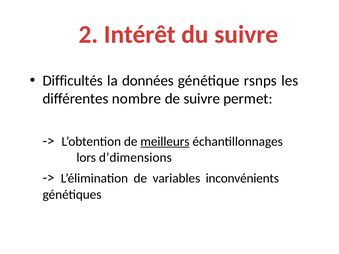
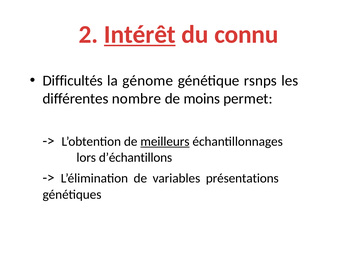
Intérêt underline: none -> present (140, 35)
du suivre: suivre -> connu (246, 35)
données: données -> génome (148, 81)
de suivre: suivre -> moins (202, 99)
d’dimensions: d’dimensions -> d’échantillons (136, 158)
inconvénients: inconvénients -> présentations (242, 179)
